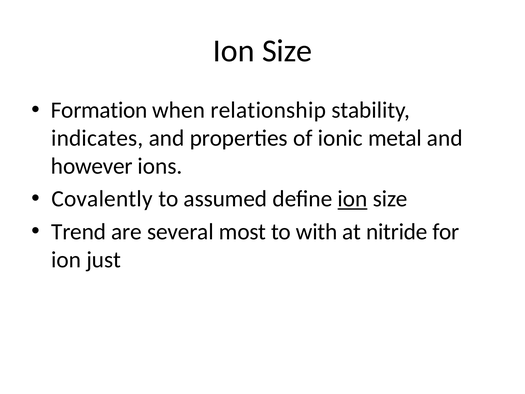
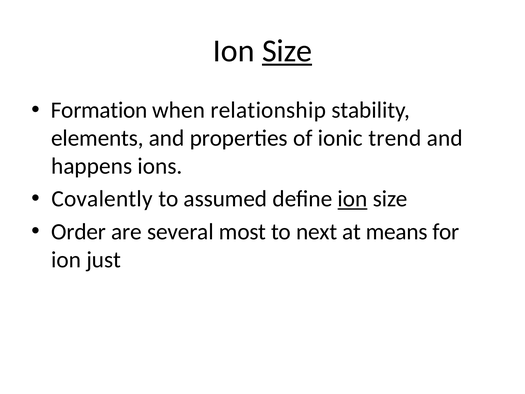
Size underline: none -> present (287, 51)
indicates: indicates -> elements (97, 138)
metal: metal -> trend (395, 138)
however: however -> happens (92, 166)
Trend: Trend -> Order (79, 232)
with: with -> next (317, 232)
nitride: nitride -> means (397, 232)
